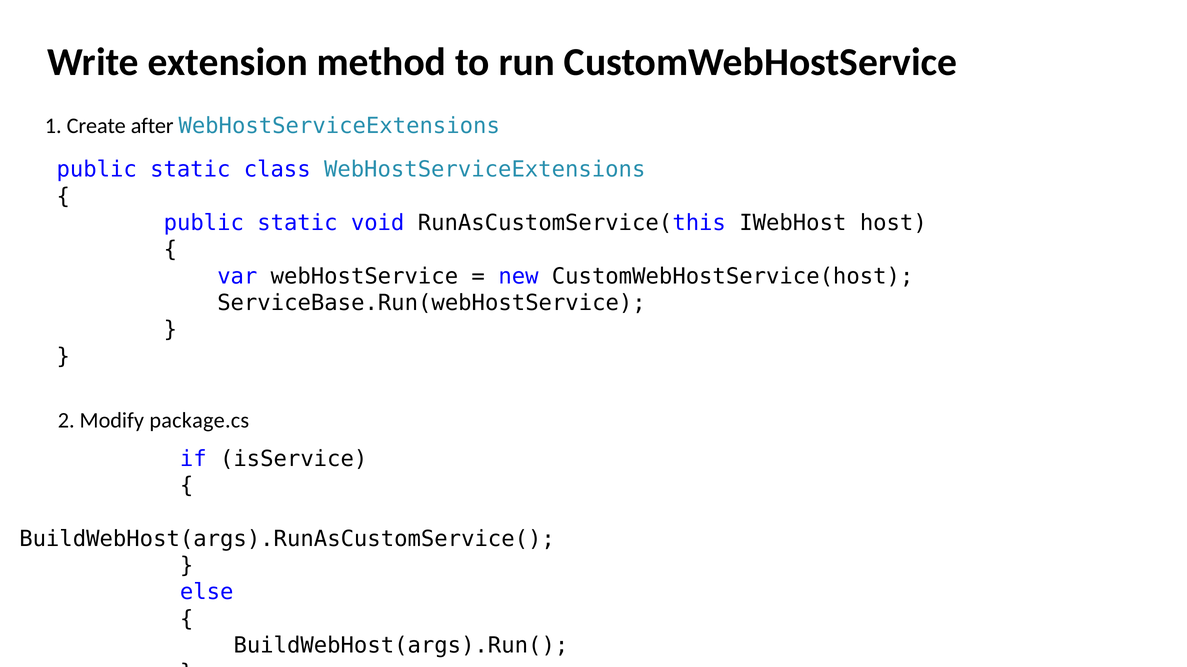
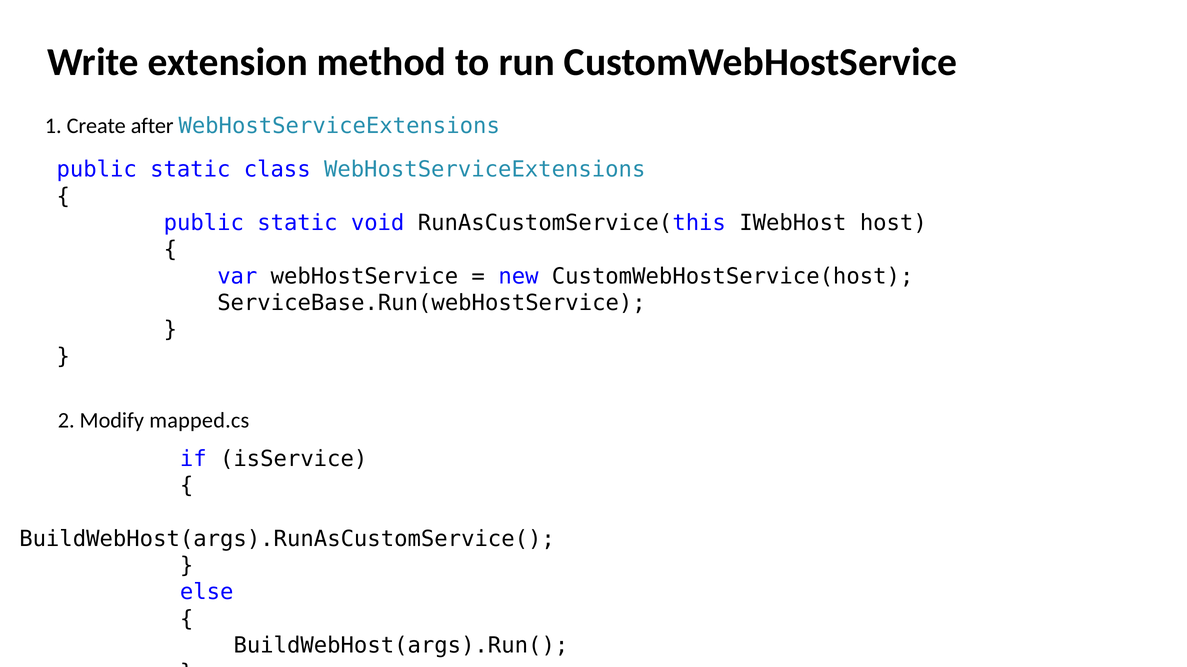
package.cs: package.cs -> mapped.cs (199, 421)
